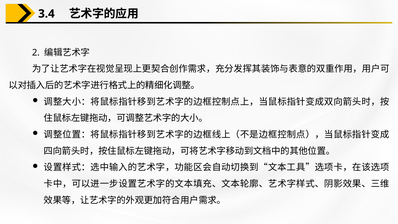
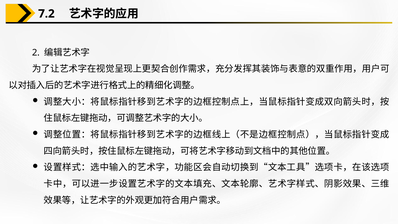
3.4: 3.4 -> 7.2 (46, 14)
